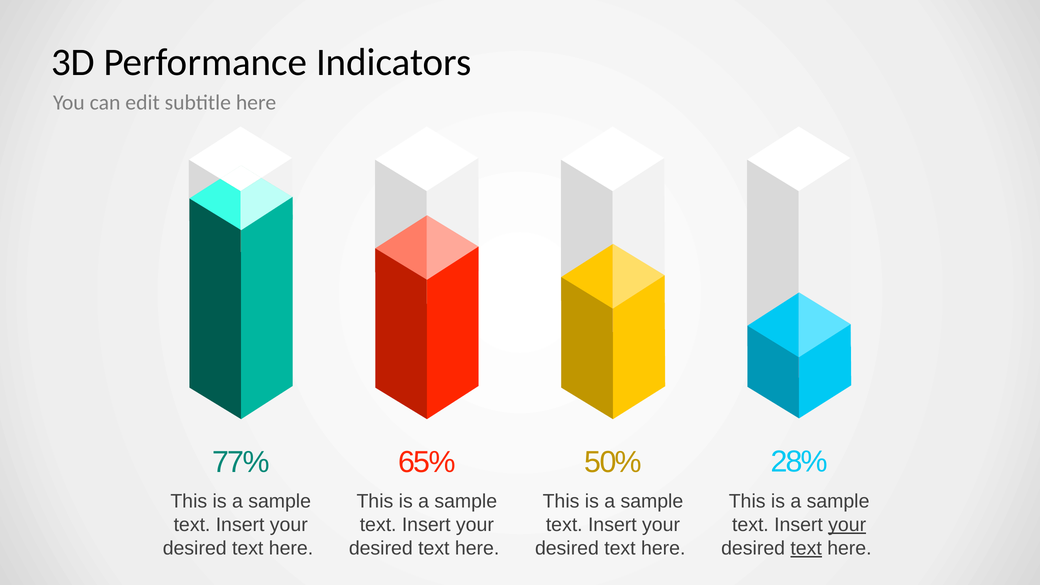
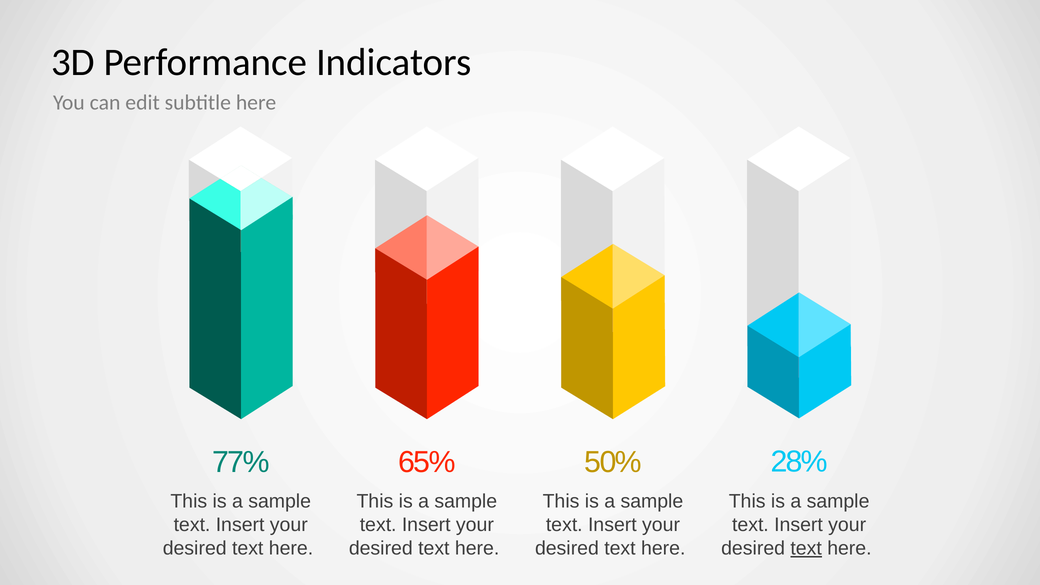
your underline: present -> none (847, 525)
